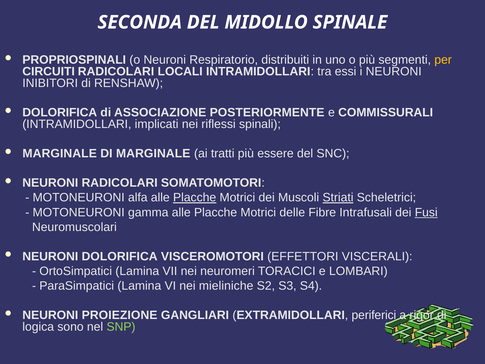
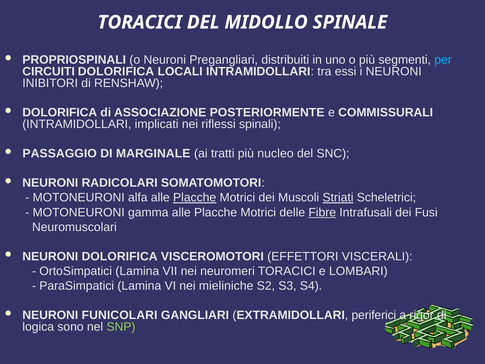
SECONDA: SECONDA -> TORACICI (140, 22)
Respiratorio: Respiratorio -> Pregangliari (224, 60)
per colour: yellow -> light blue (443, 60)
CIRCUITI RADICOLARI: RADICOLARI -> DOLORIFICA (116, 71)
MARGINALE: MARGINALE -> PASSAGGIO (60, 153)
essere: essere -> nucleo (275, 153)
Fibre underline: none -> present (322, 212)
Fusi underline: present -> none (426, 212)
PROIEZIONE: PROIEZIONE -> FUNICOLARI (120, 315)
